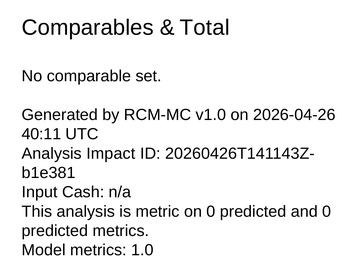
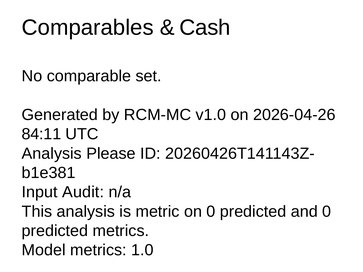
Total: Total -> Cash (205, 28)
40:11: 40:11 -> 84:11 (41, 134)
Impact: Impact -> Please (111, 154)
Cash: Cash -> Audit (83, 192)
